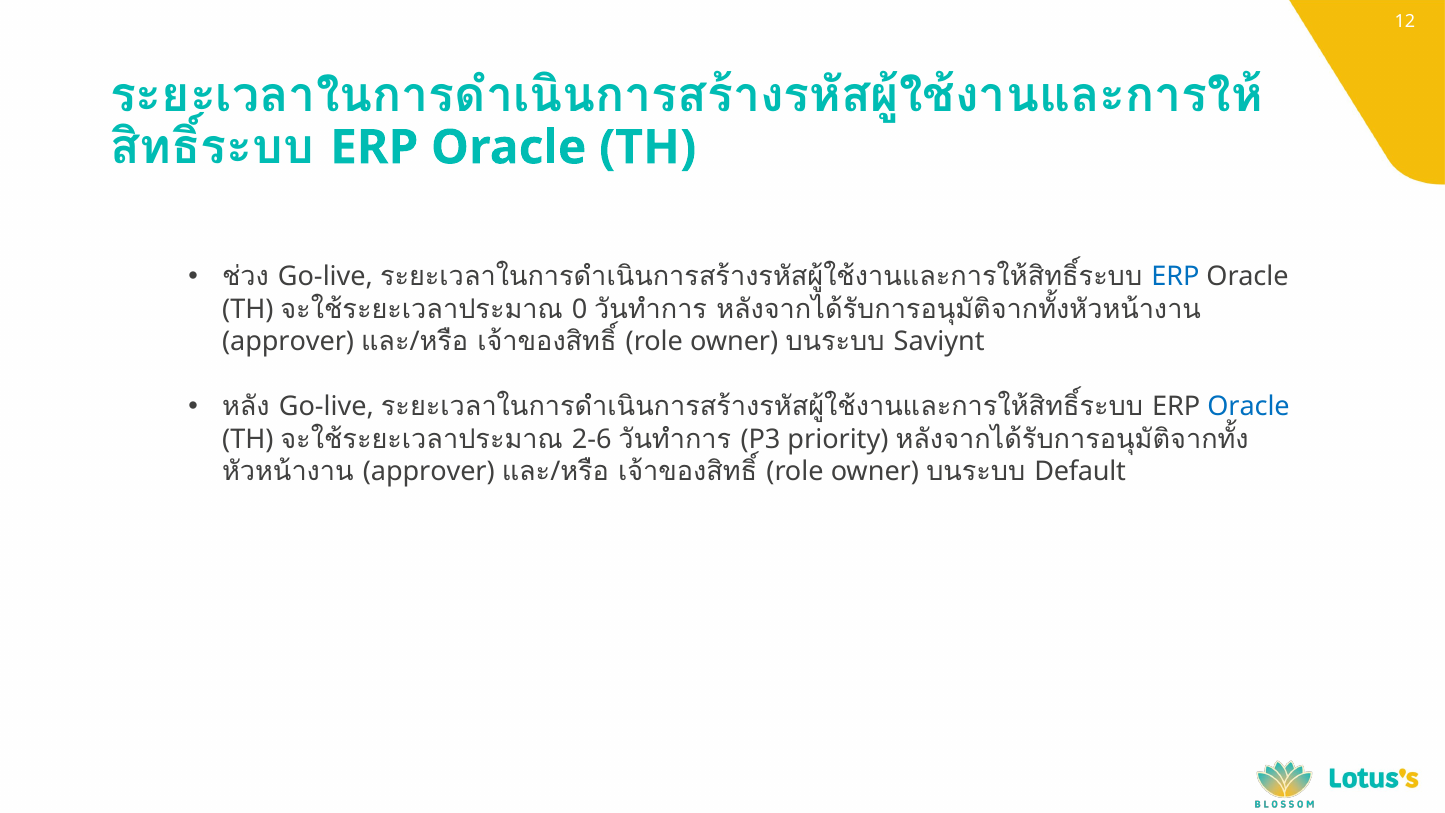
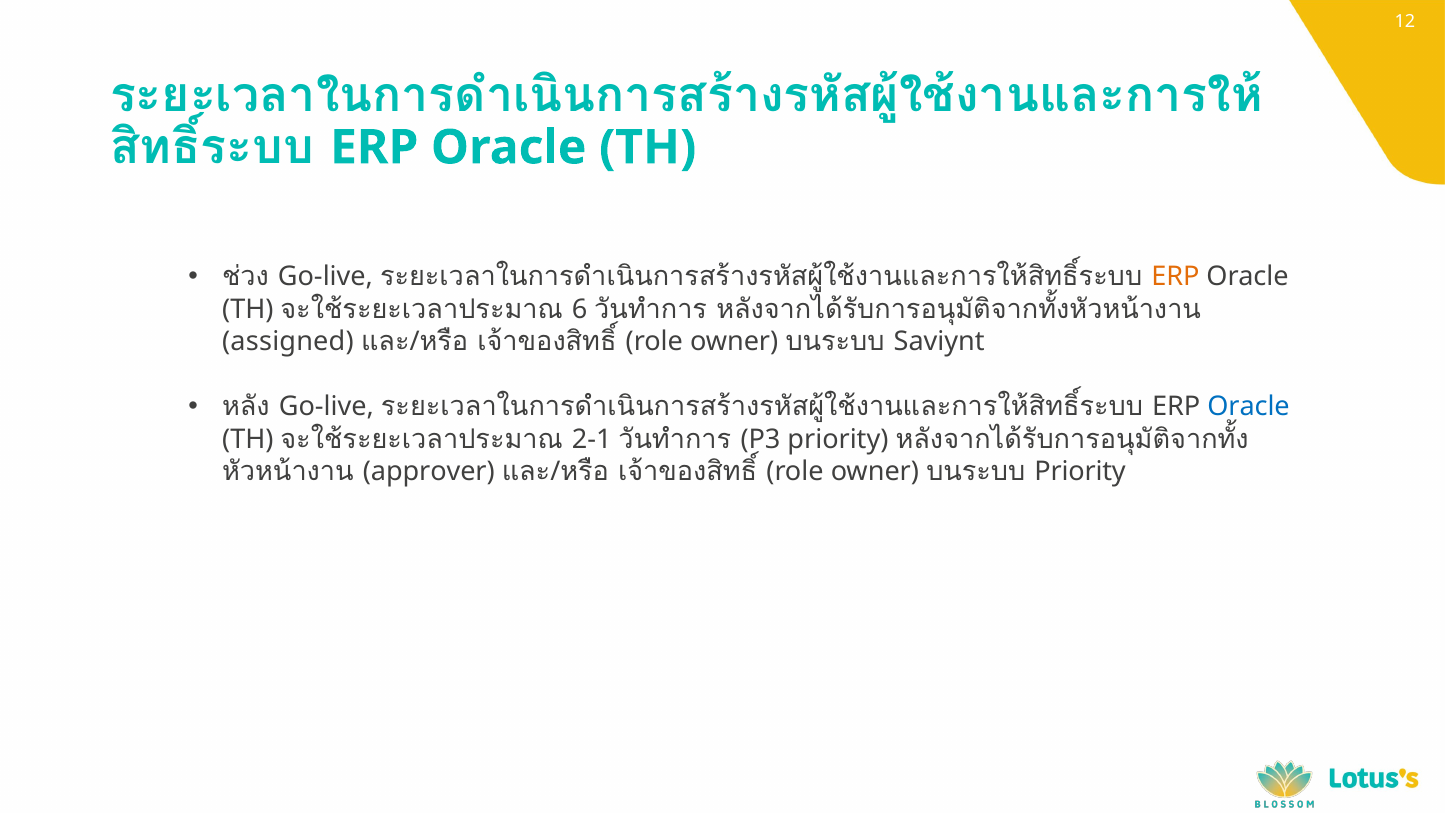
ERP colour: blue -> orange (1175, 277)
0: 0 -> 6 (580, 309)
approver: approver -> assigned (288, 342)
2-6: 2-6 -> 2-1 (592, 439)
Default: Default -> Priority (1080, 472)
